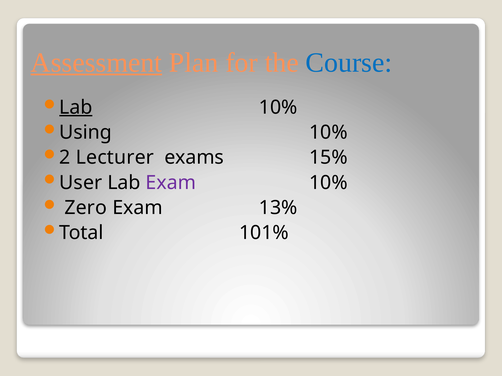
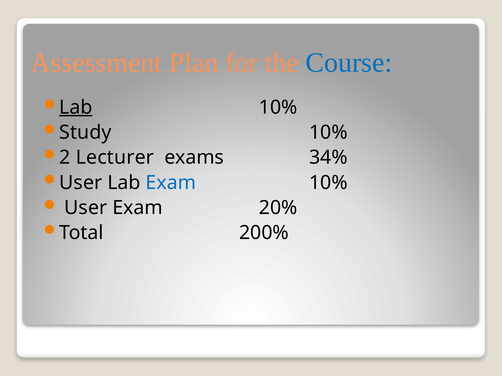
Assessment underline: present -> none (96, 63)
Using: Using -> Study (85, 133)
15%: 15% -> 34% (328, 158)
Exam colour: purple -> blue (171, 183)
Zero: Zero -> User (86, 208)
13%: 13% -> 20% (278, 208)
101%: 101% -> 200% (264, 233)
